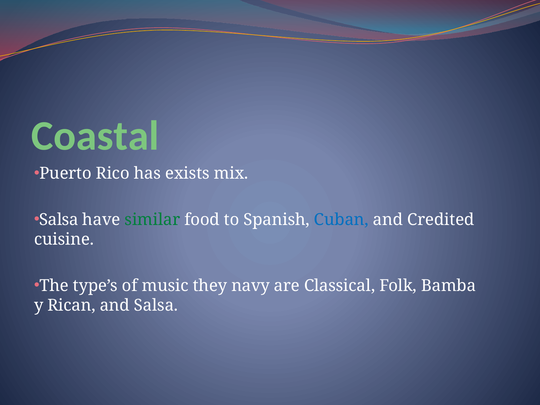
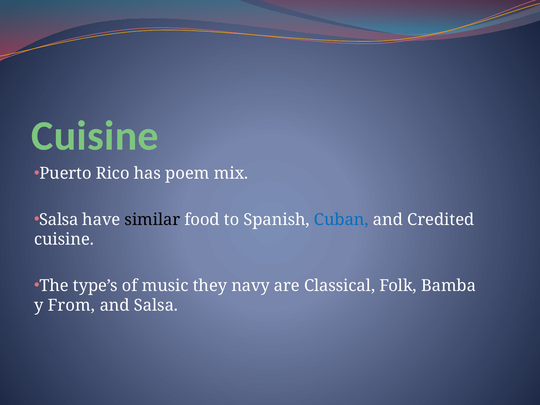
Coastal: Coastal -> Cuisine (95, 136)
exists: exists -> poem (187, 173)
similar colour: green -> black (152, 220)
Rican: Rican -> From (71, 305)
